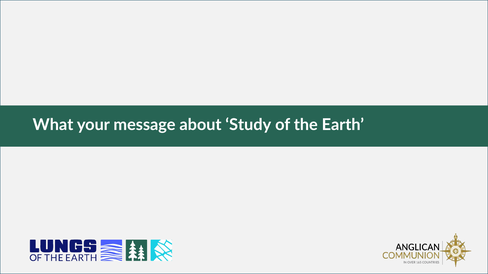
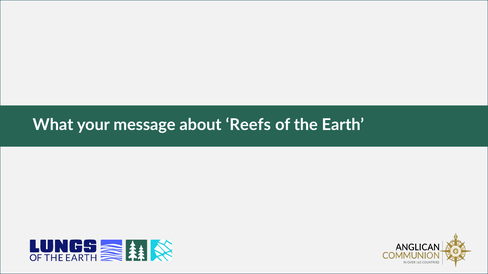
Study: Study -> Reefs (248, 125)
